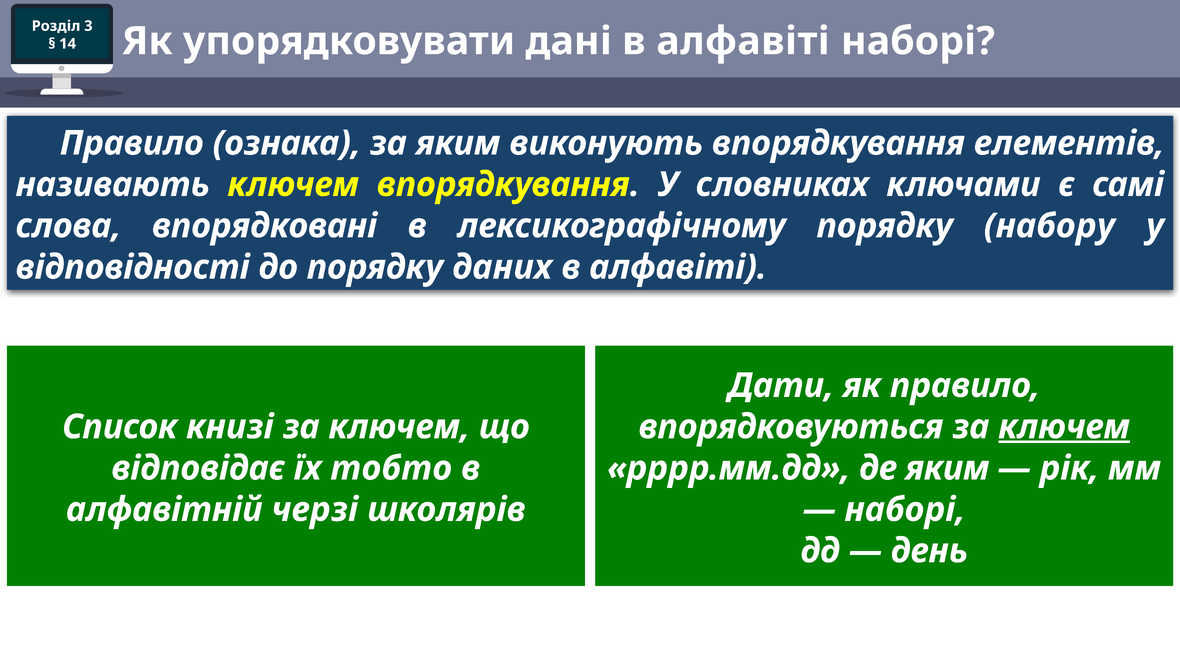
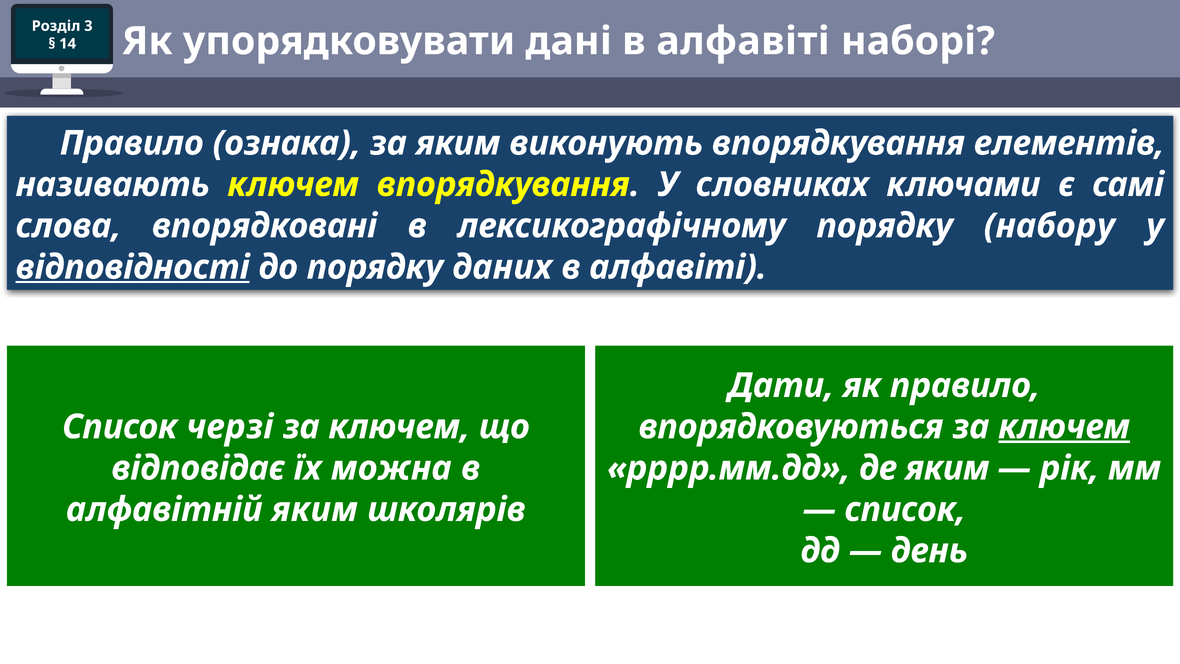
відповідності underline: none -> present (133, 267)
книзі: книзі -> черзі (230, 427)
тобто: тобто -> можна (391, 468)
алфавітній черзі: черзі -> яким (315, 509)
наборі: наборі -> список (905, 509)
